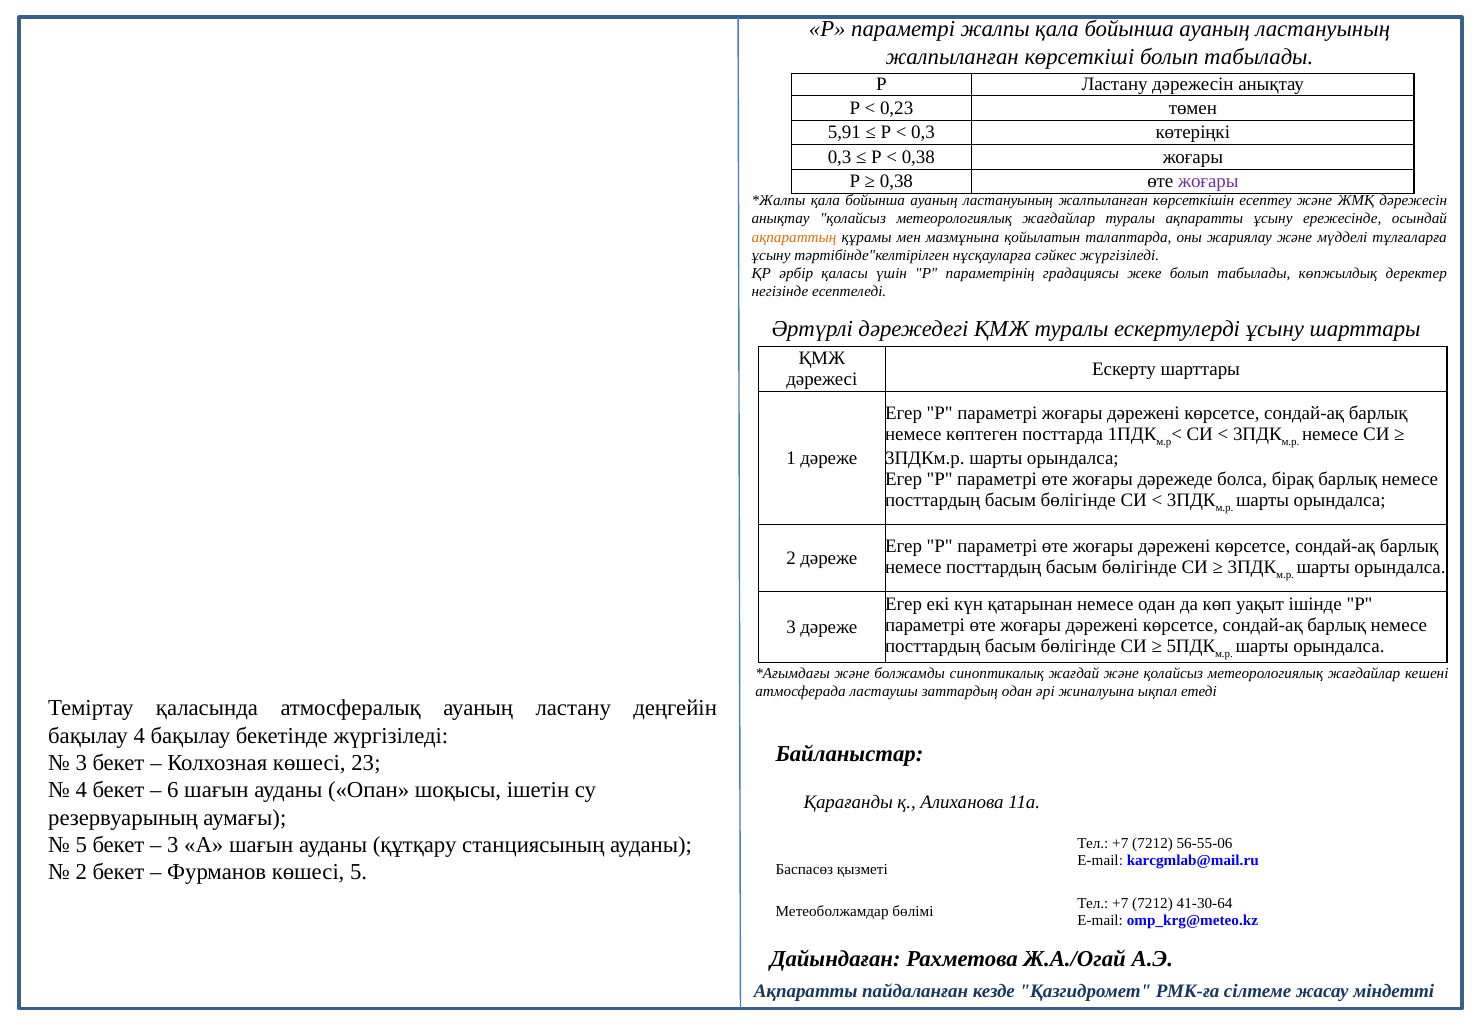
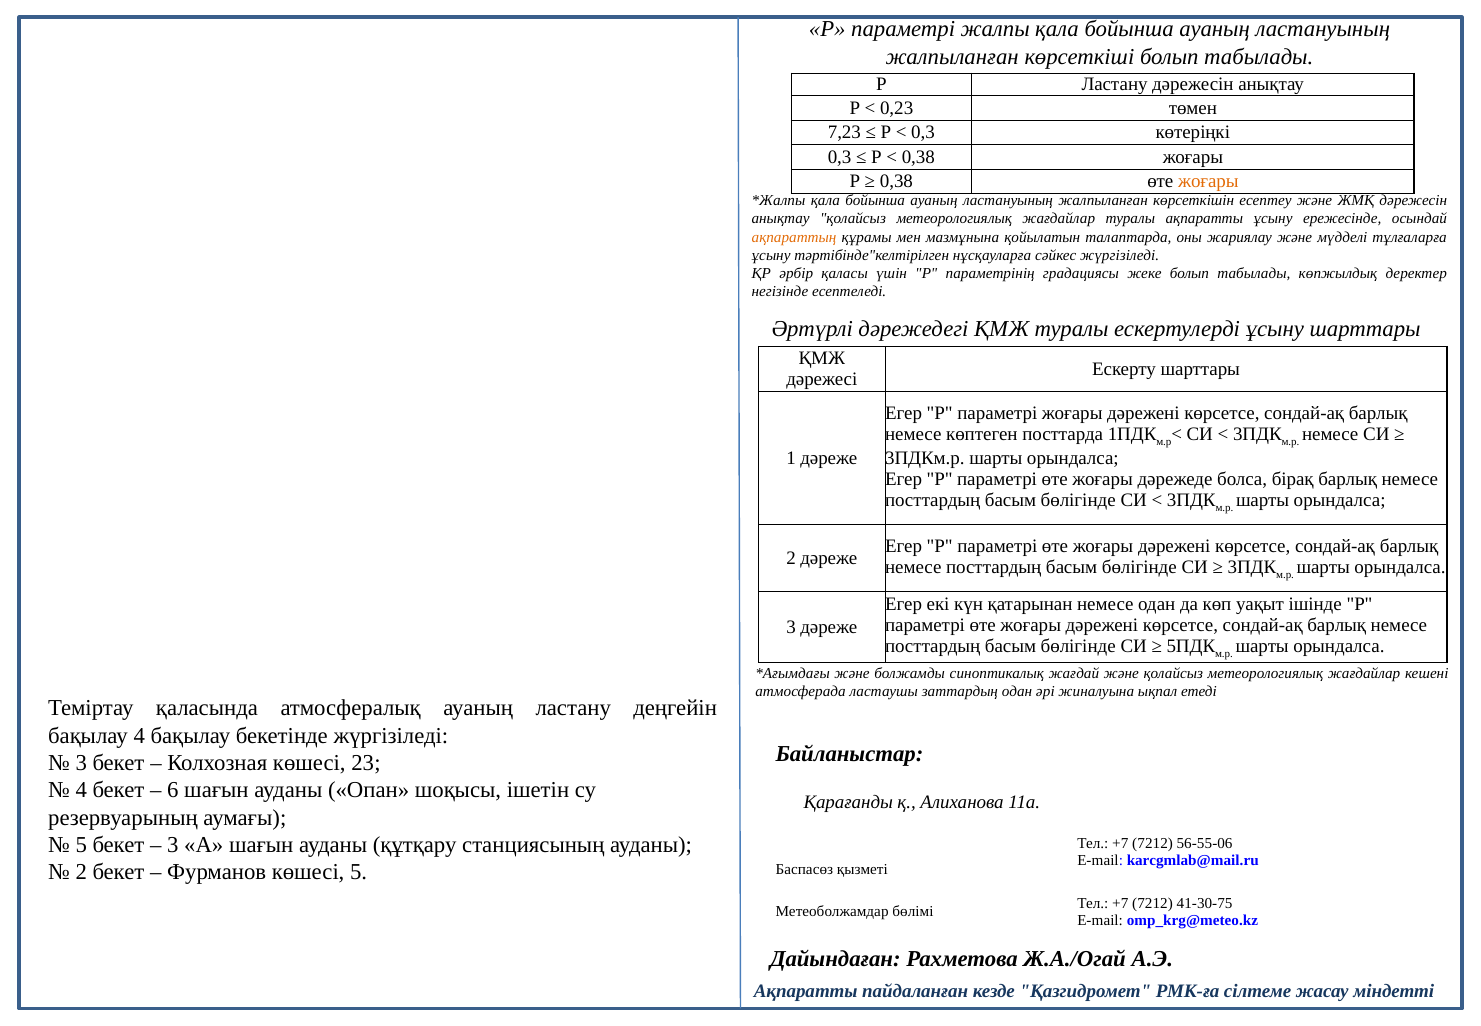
5,91: 5,91 -> 7,23 (844, 132)
жоғары colour: purple -> orange (1208, 181)
41-30-64: 41-30-64 -> 41-30-75 (1205, 903)
